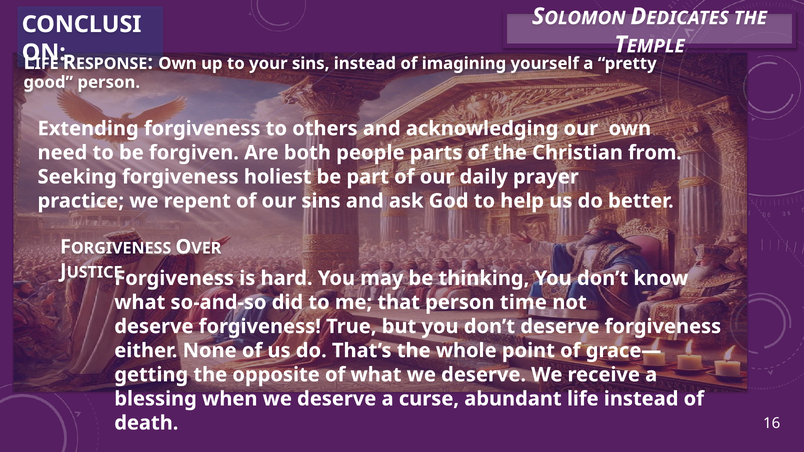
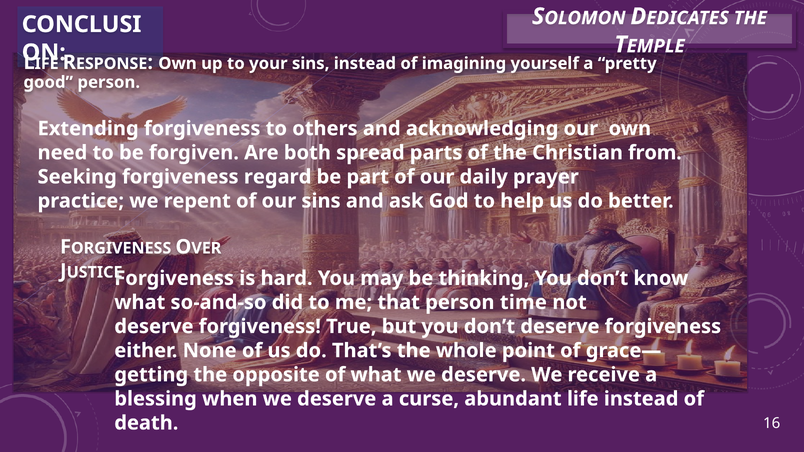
people: people -> spread (370, 153)
holiest: holiest -> regard (278, 177)
